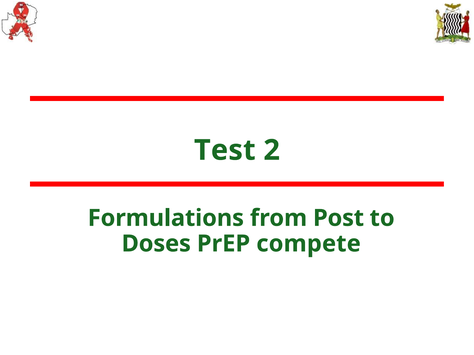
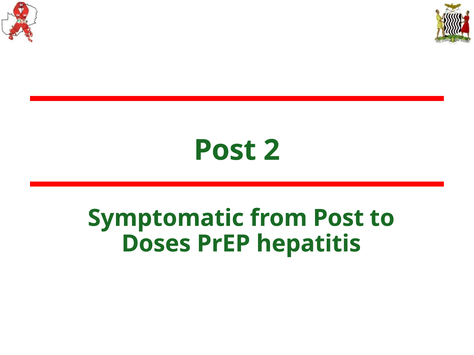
Test: Test -> Post (225, 150)
Formulations: Formulations -> Symptomatic (166, 218)
compete: compete -> hepatitis (309, 244)
